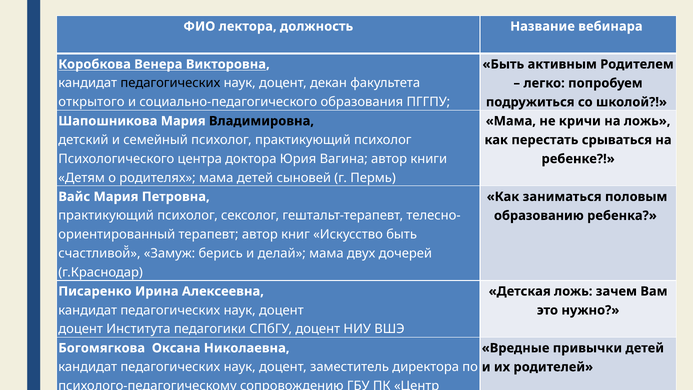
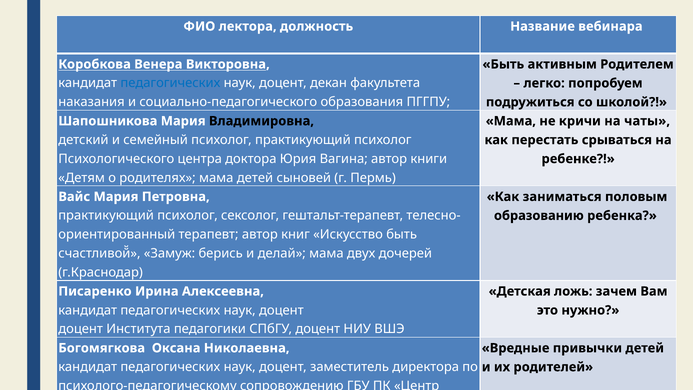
педагогических colour: black -> blue (170, 83)
открытого: открытого -> наказания (91, 102)
на ложь: ложь -> чаты (647, 121)
